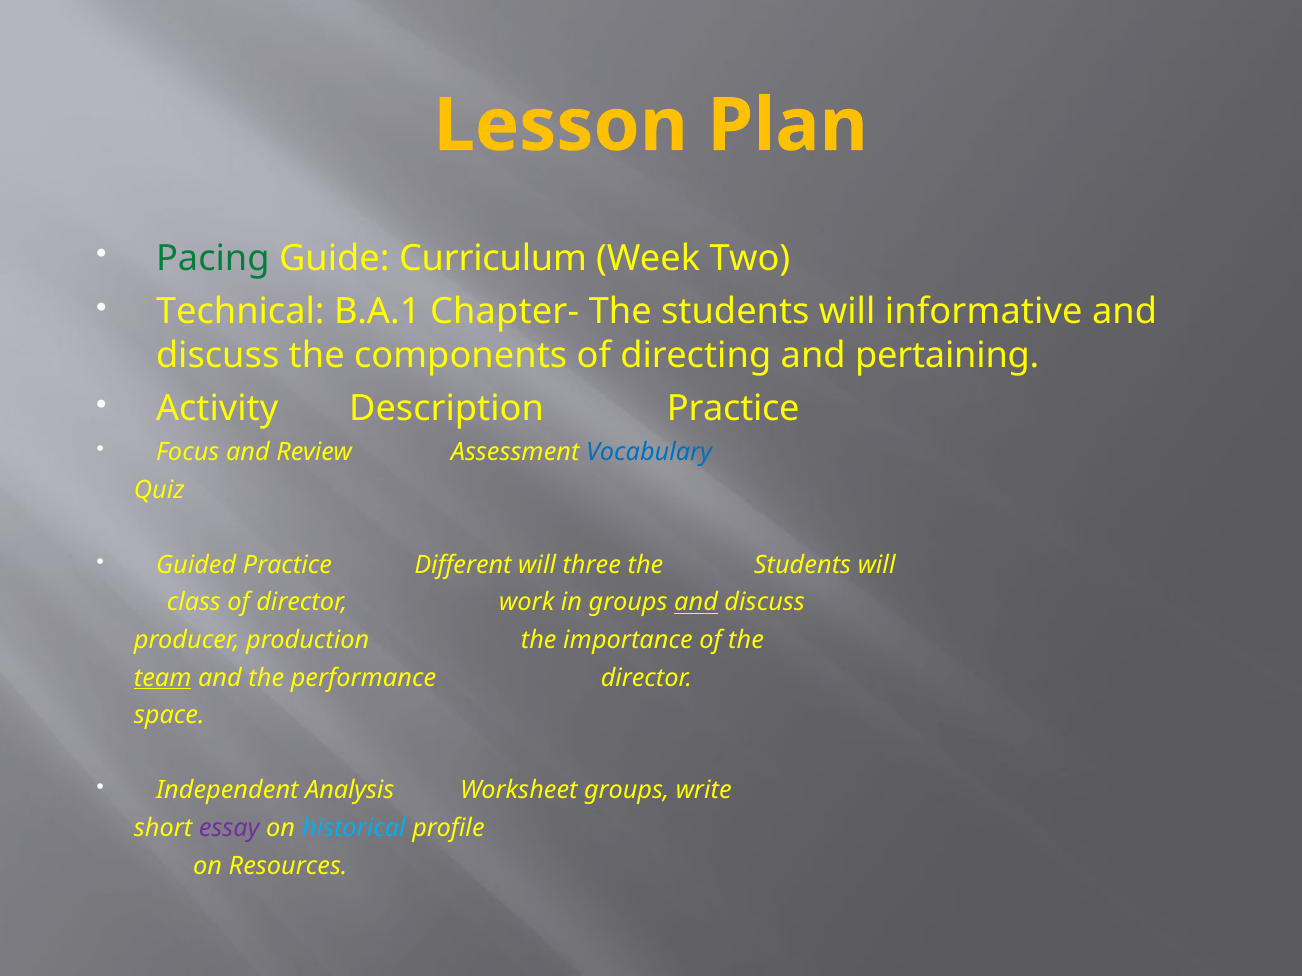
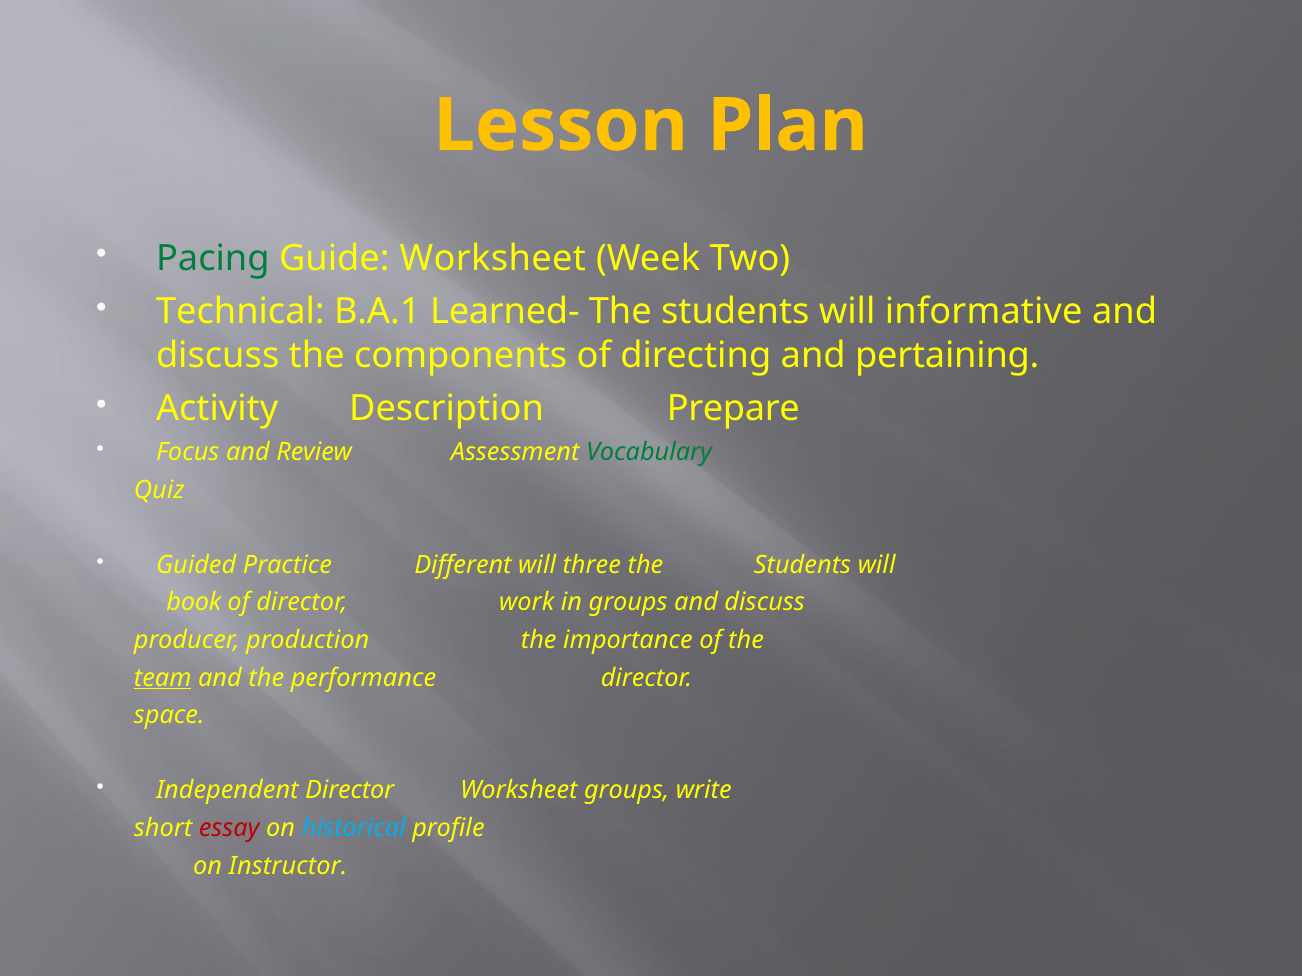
Guide Curriculum: Curriculum -> Worksheet (493, 259)
Chapter-: Chapter- -> Learned- (505, 312)
Description Practice: Practice -> Prepare (733, 409)
Vocabulary colour: blue -> green (649, 452)
class: class -> book (194, 603)
and underline: present -> none (696, 603)
Independent Analysis: Analysis -> Director (350, 791)
essay colour: purple -> red (229, 829)
Resources: Resources -> Instructor (288, 866)
